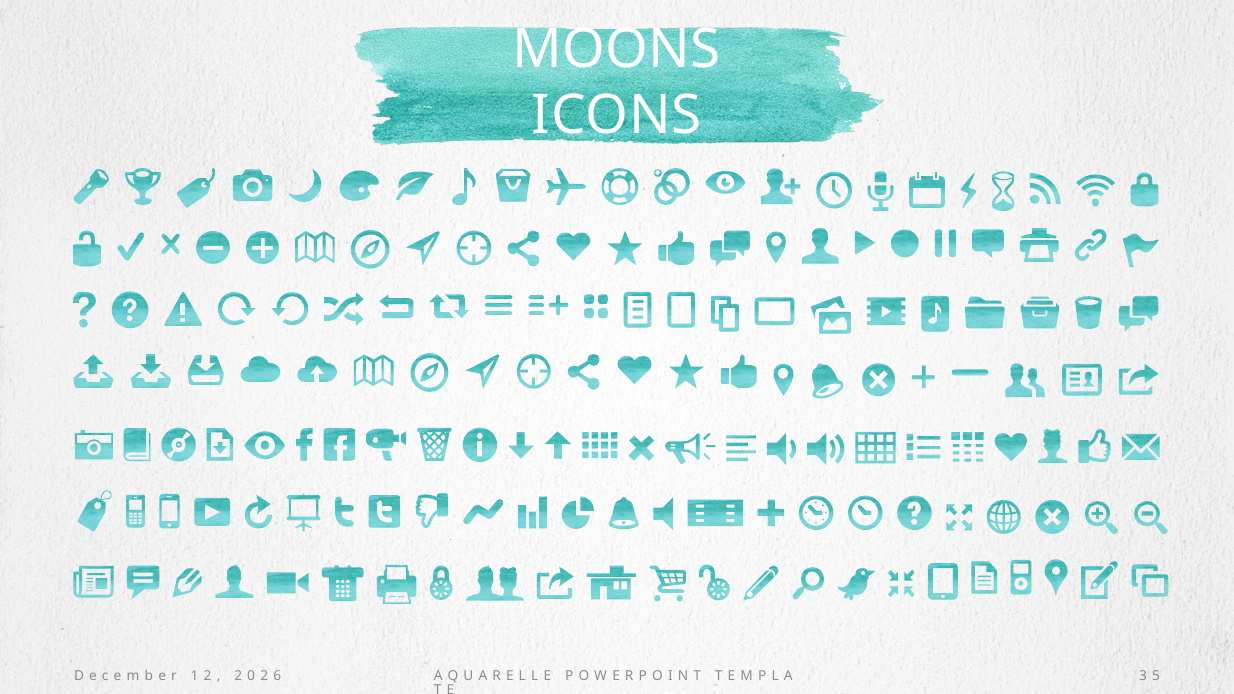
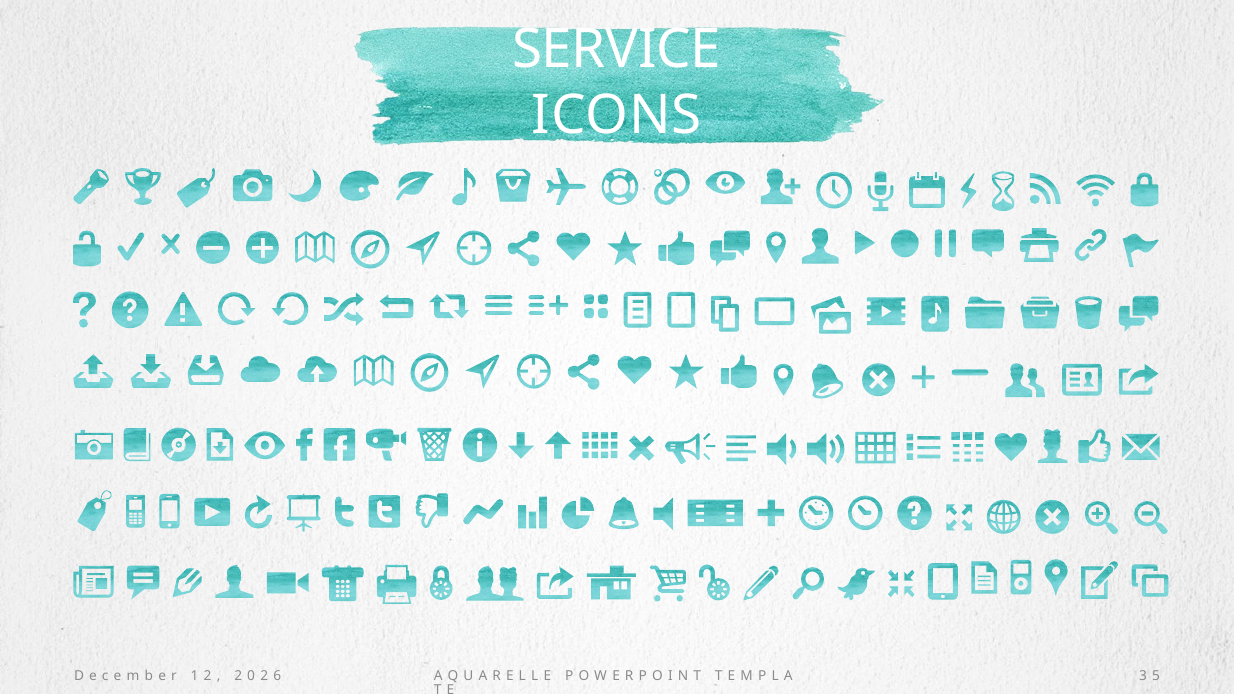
MOONS: MOONS -> SERVICE (617, 49)
